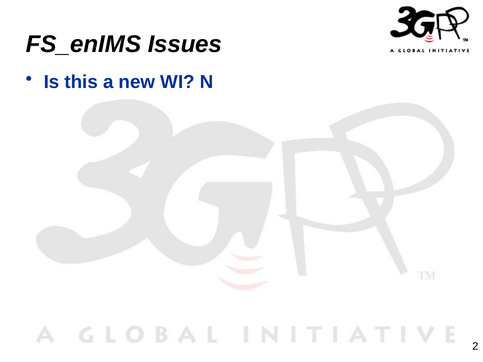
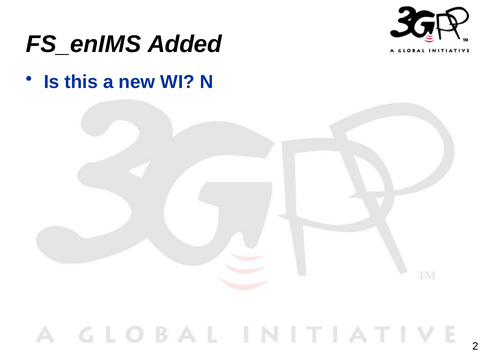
Issues: Issues -> Added (185, 44)
